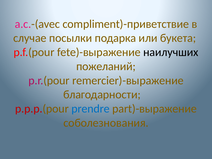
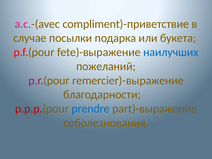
наилучших colour: black -> blue (171, 52)
